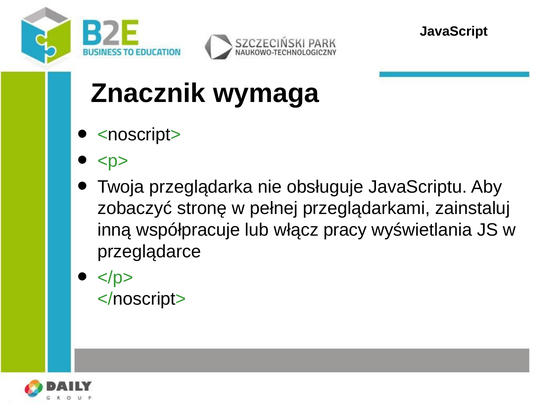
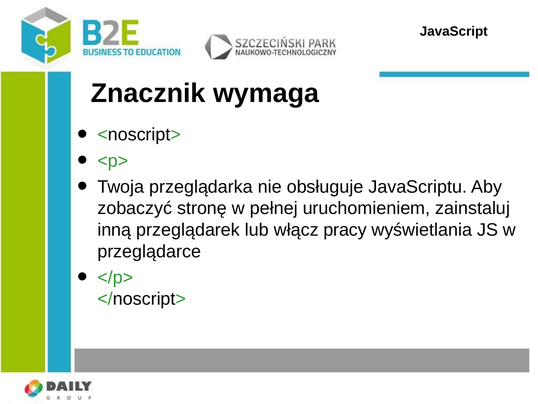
przeglądarkami: przeglądarkami -> uruchomieniem (366, 208)
współpracuje: współpracuje -> przeglądarek (188, 230)
